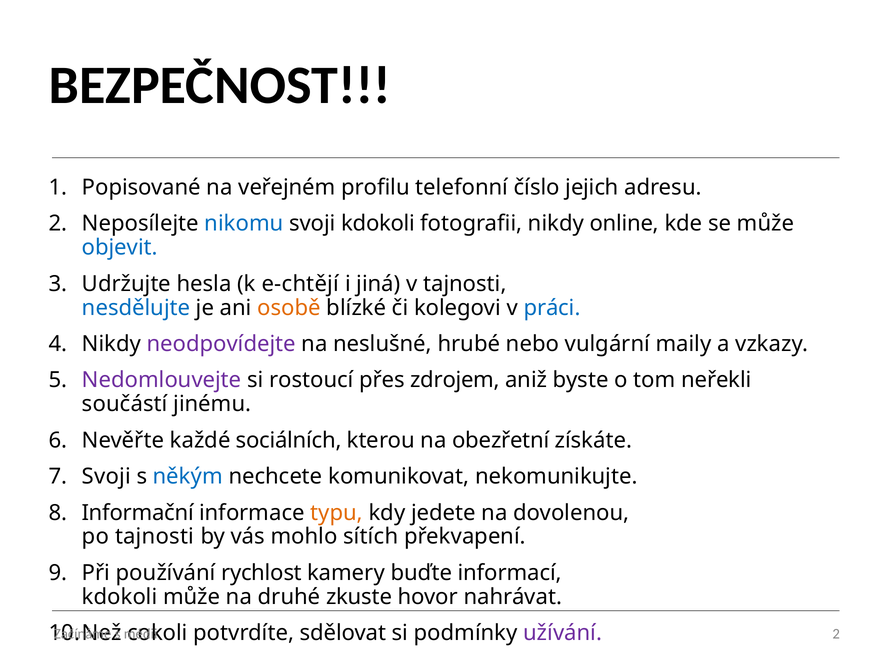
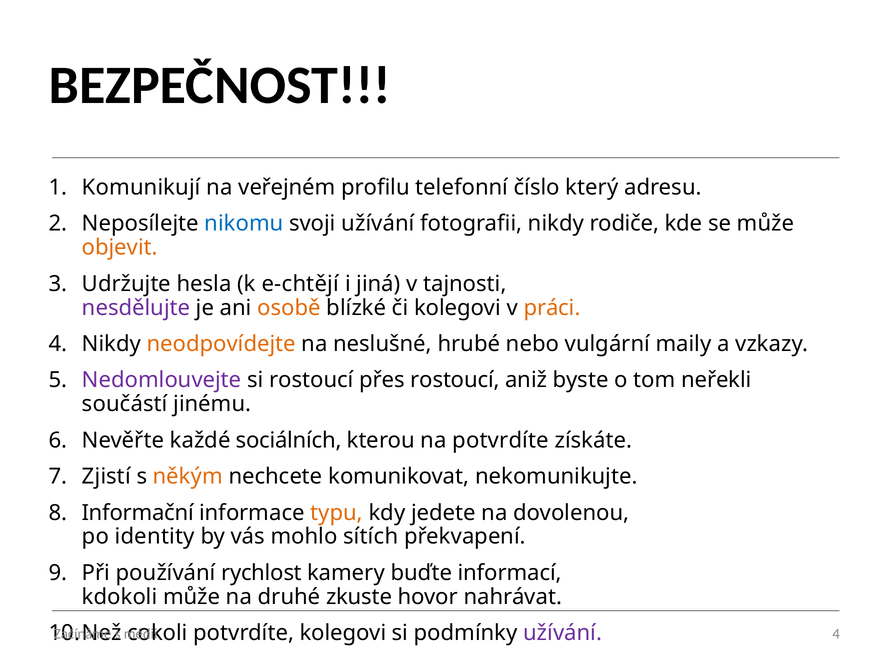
Popisované: Popisované -> Komunikují (141, 187)
jejich: jejich -> který (592, 187)
svoji kdokoli: kdokoli -> užívání (378, 224)
online: online -> rodiče (624, 224)
objevit colour: blue -> orange (120, 248)
nesdělujte colour: blue -> purple (136, 308)
práci colour: blue -> orange (552, 308)
neodpovídejte colour: purple -> orange (221, 344)
přes zdrojem: zdrojem -> rostoucí (455, 380)
na obezřetní: obezřetní -> potvrdíte (501, 440)
Svoji: Svoji -> Zjistí (106, 476)
někým colour: blue -> orange (188, 476)
po tajnosti: tajnosti -> identity (155, 536)
potvrdíte sdělovat: sdělovat -> kolegovi (343, 633)
2: 2 -> 4 (836, 634)
